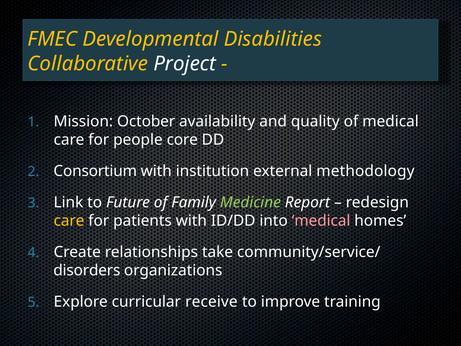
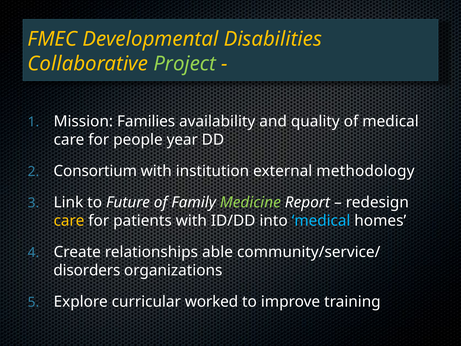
Project colour: white -> light green (185, 64)
October: October -> Families (146, 121)
core: core -> year (182, 140)
medical colour: pink -> light blue (321, 221)
take: take -> able (217, 252)
receive: receive -> worked (212, 302)
